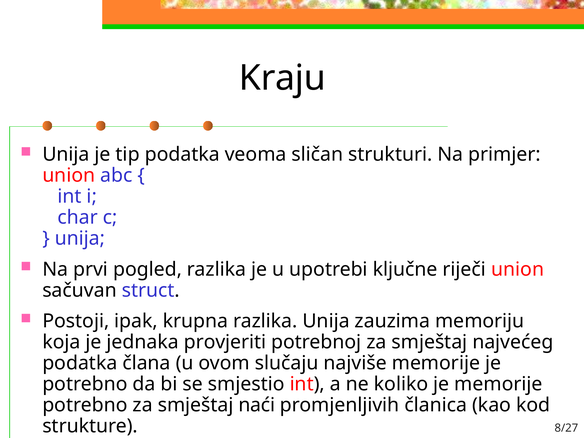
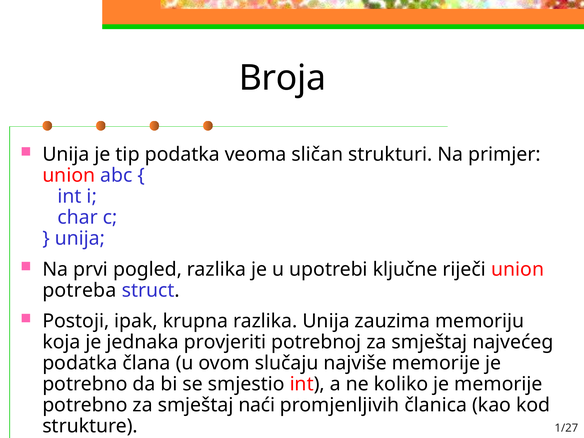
Kraju: Kraju -> Broja (282, 78)
sačuvan: sačuvan -> potreba (79, 290)
8/27: 8/27 -> 1/27 (566, 428)
